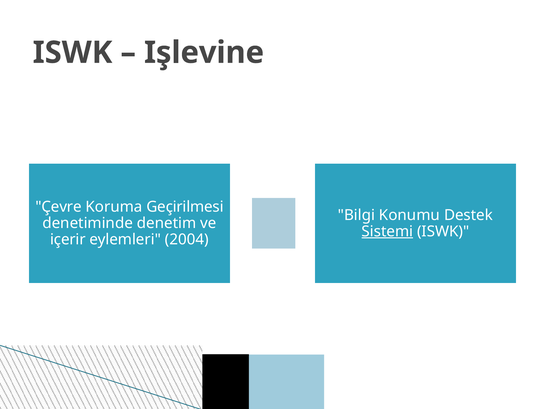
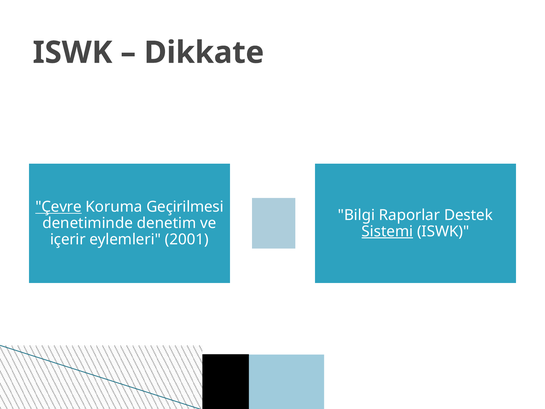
Işlevine: Işlevine -> Dikkate (204, 53)
Çevre underline: none -> present (59, 207)
Konumu: Konumu -> Raporlar (409, 215)
2004: 2004 -> 2001 (187, 239)
